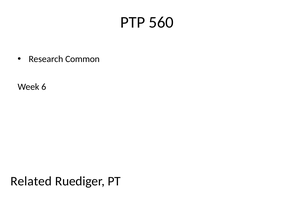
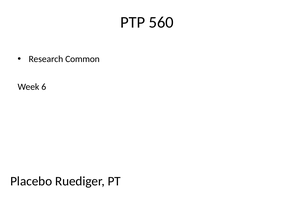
Related: Related -> Placebo (31, 182)
